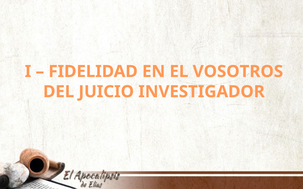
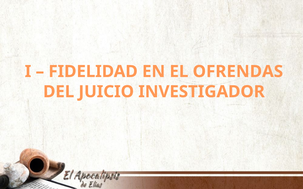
VOSOTROS: VOSOTROS -> OFRENDAS (238, 72)
